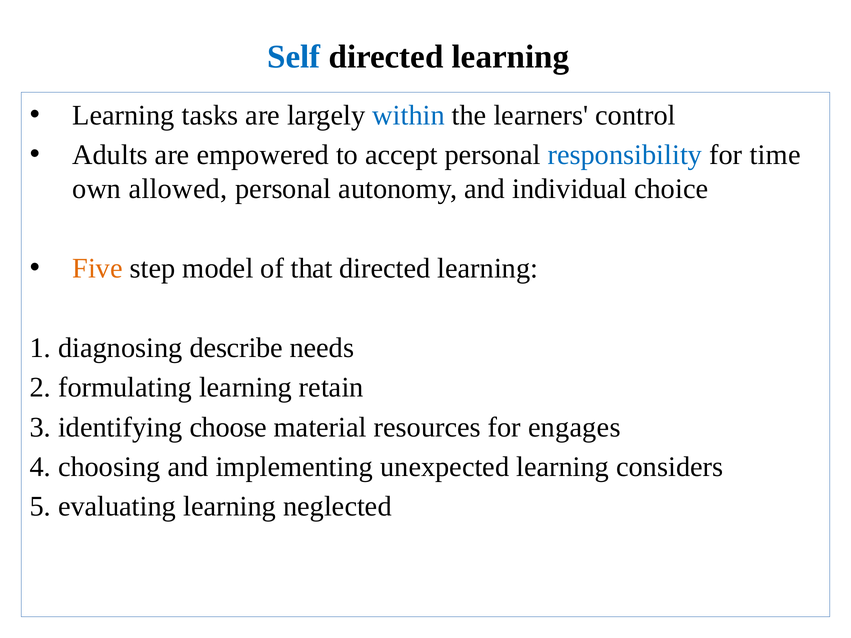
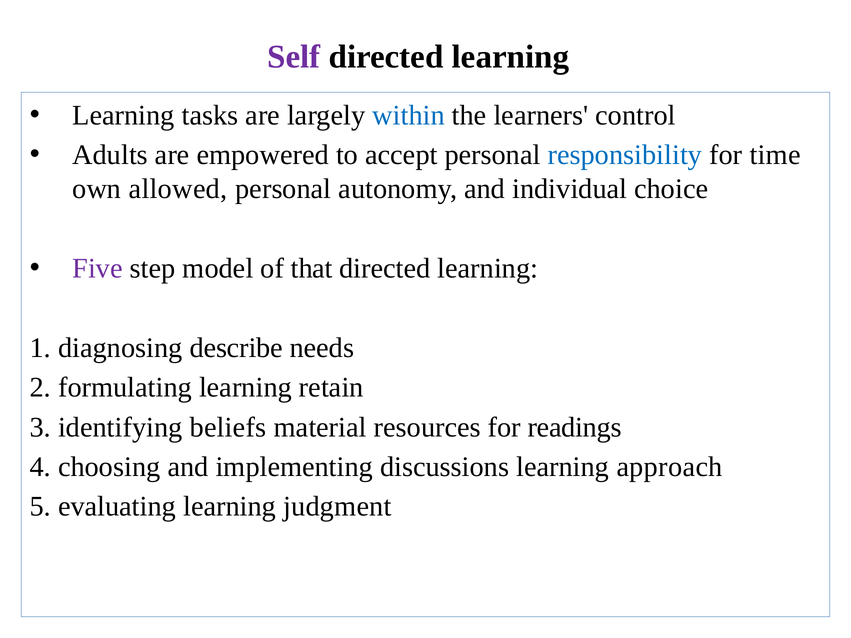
Self colour: blue -> purple (294, 57)
Five colour: orange -> purple (98, 269)
choose: choose -> beliefs (228, 427)
engages: engages -> readings (575, 427)
unexpected: unexpected -> discussions (445, 467)
considers: considers -> approach (670, 467)
neglected: neglected -> judgment (337, 507)
